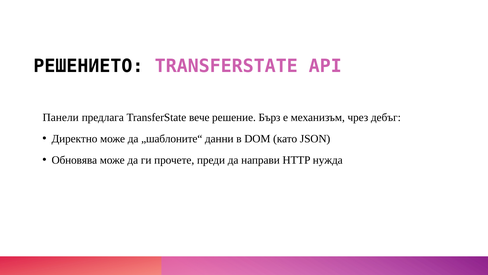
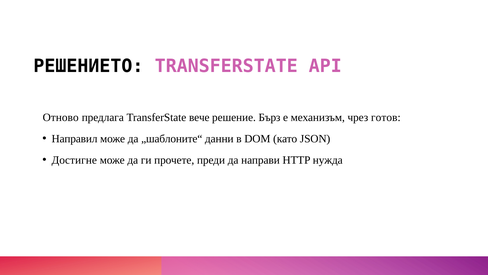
Панели: Панели -> Отново (61, 117)
дебъг: дебъг -> готов (386, 117)
Директно: Директно -> Направил (75, 139)
Обновява: Обновява -> Достигне (74, 160)
